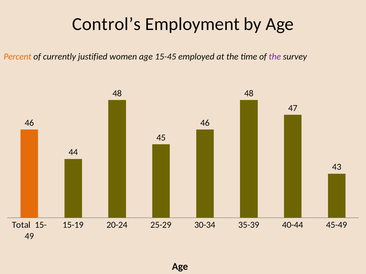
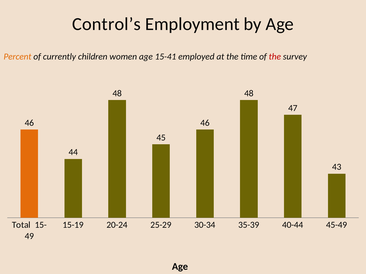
justified: justified -> children (93, 57)
15-45: 15-45 -> 15-41 (166, 57)
the colour: purple -> red (275, 57)
